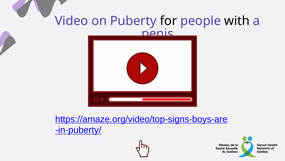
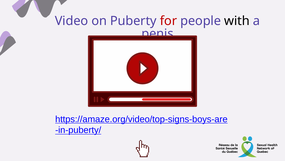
for colour: black -> red (168, 21)
